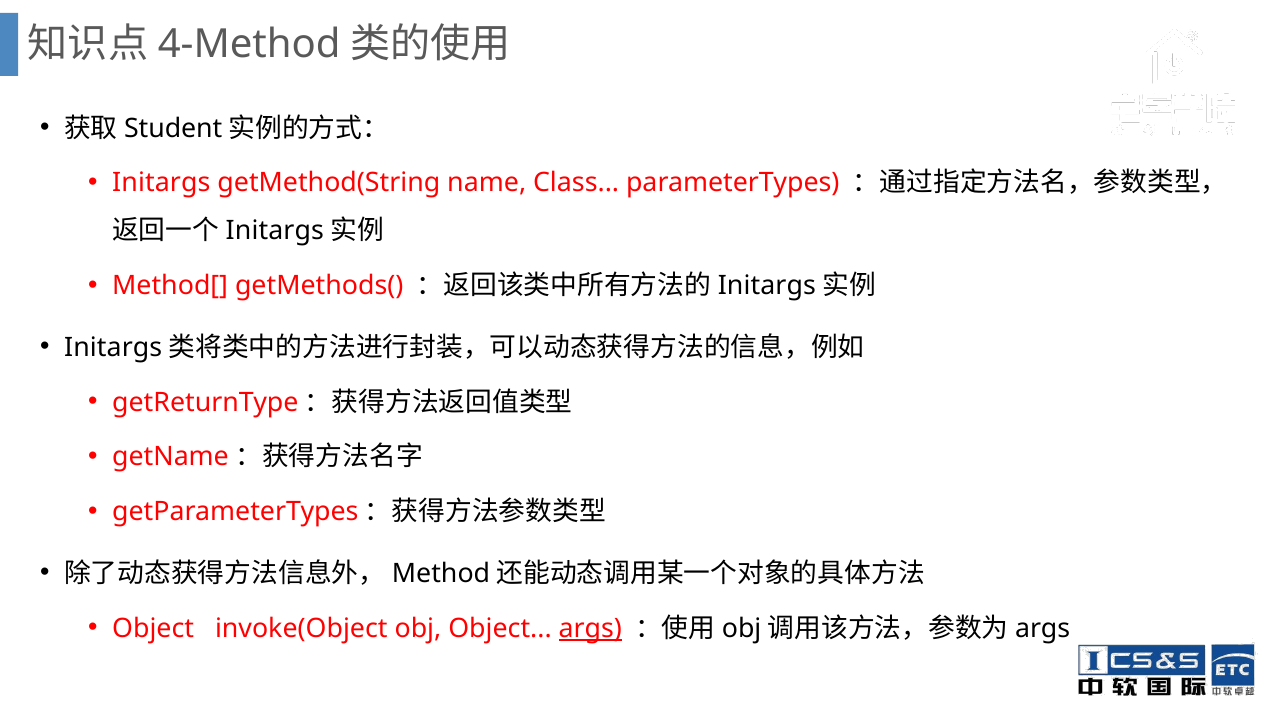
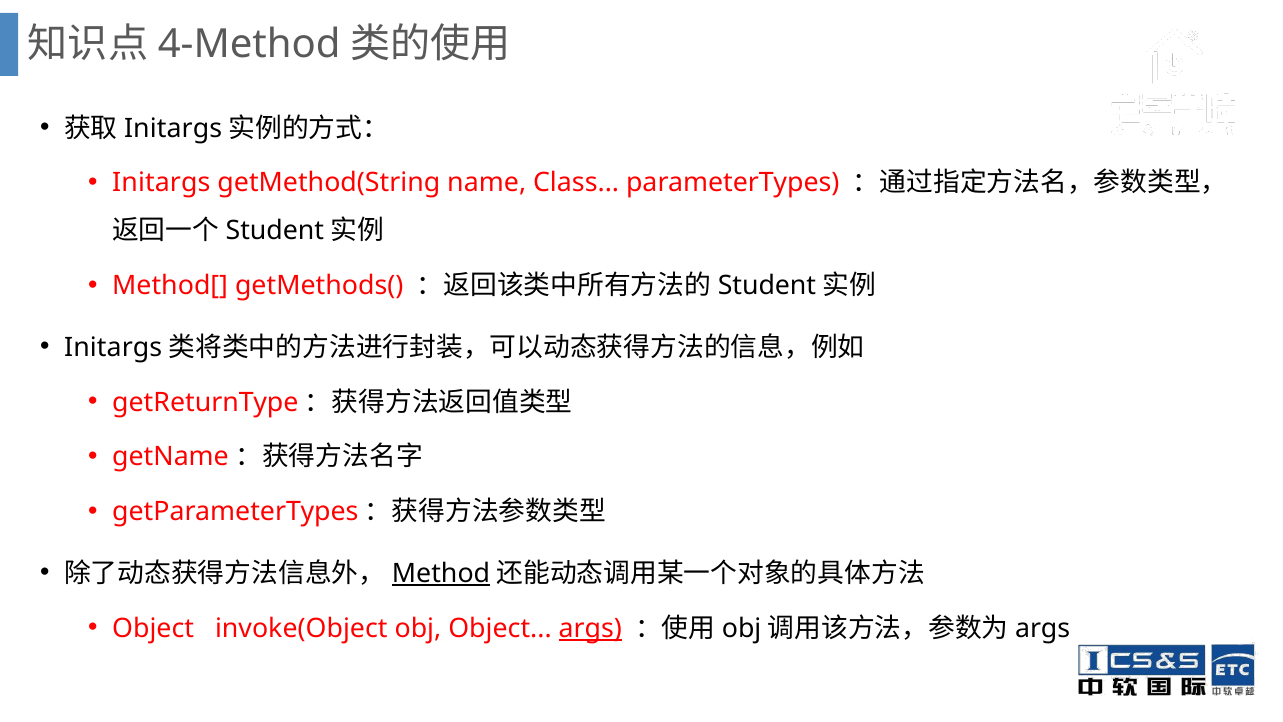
Student: Student -> Initargs (173, 128)
Initargs: Initargs -> Student (275, 231)
Initargs: Initargs -> Student (767, 286)
Method underline: none -> present (441, 573)
